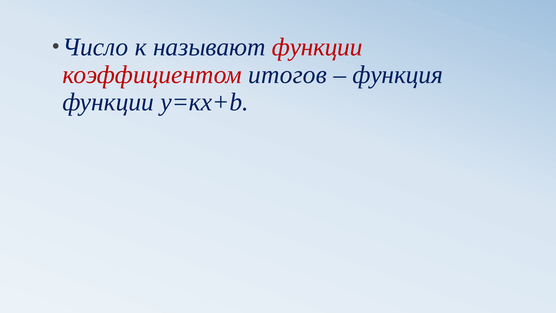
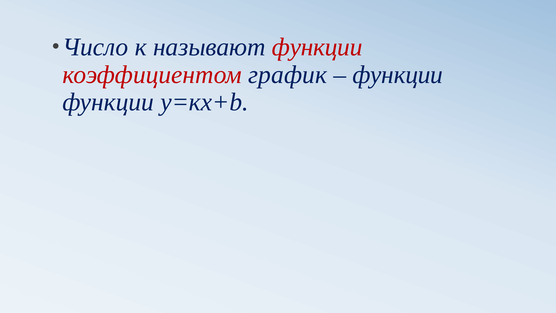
итогов: итогов -> график (288, 75)
функция: функция -> функции (398, 75)
